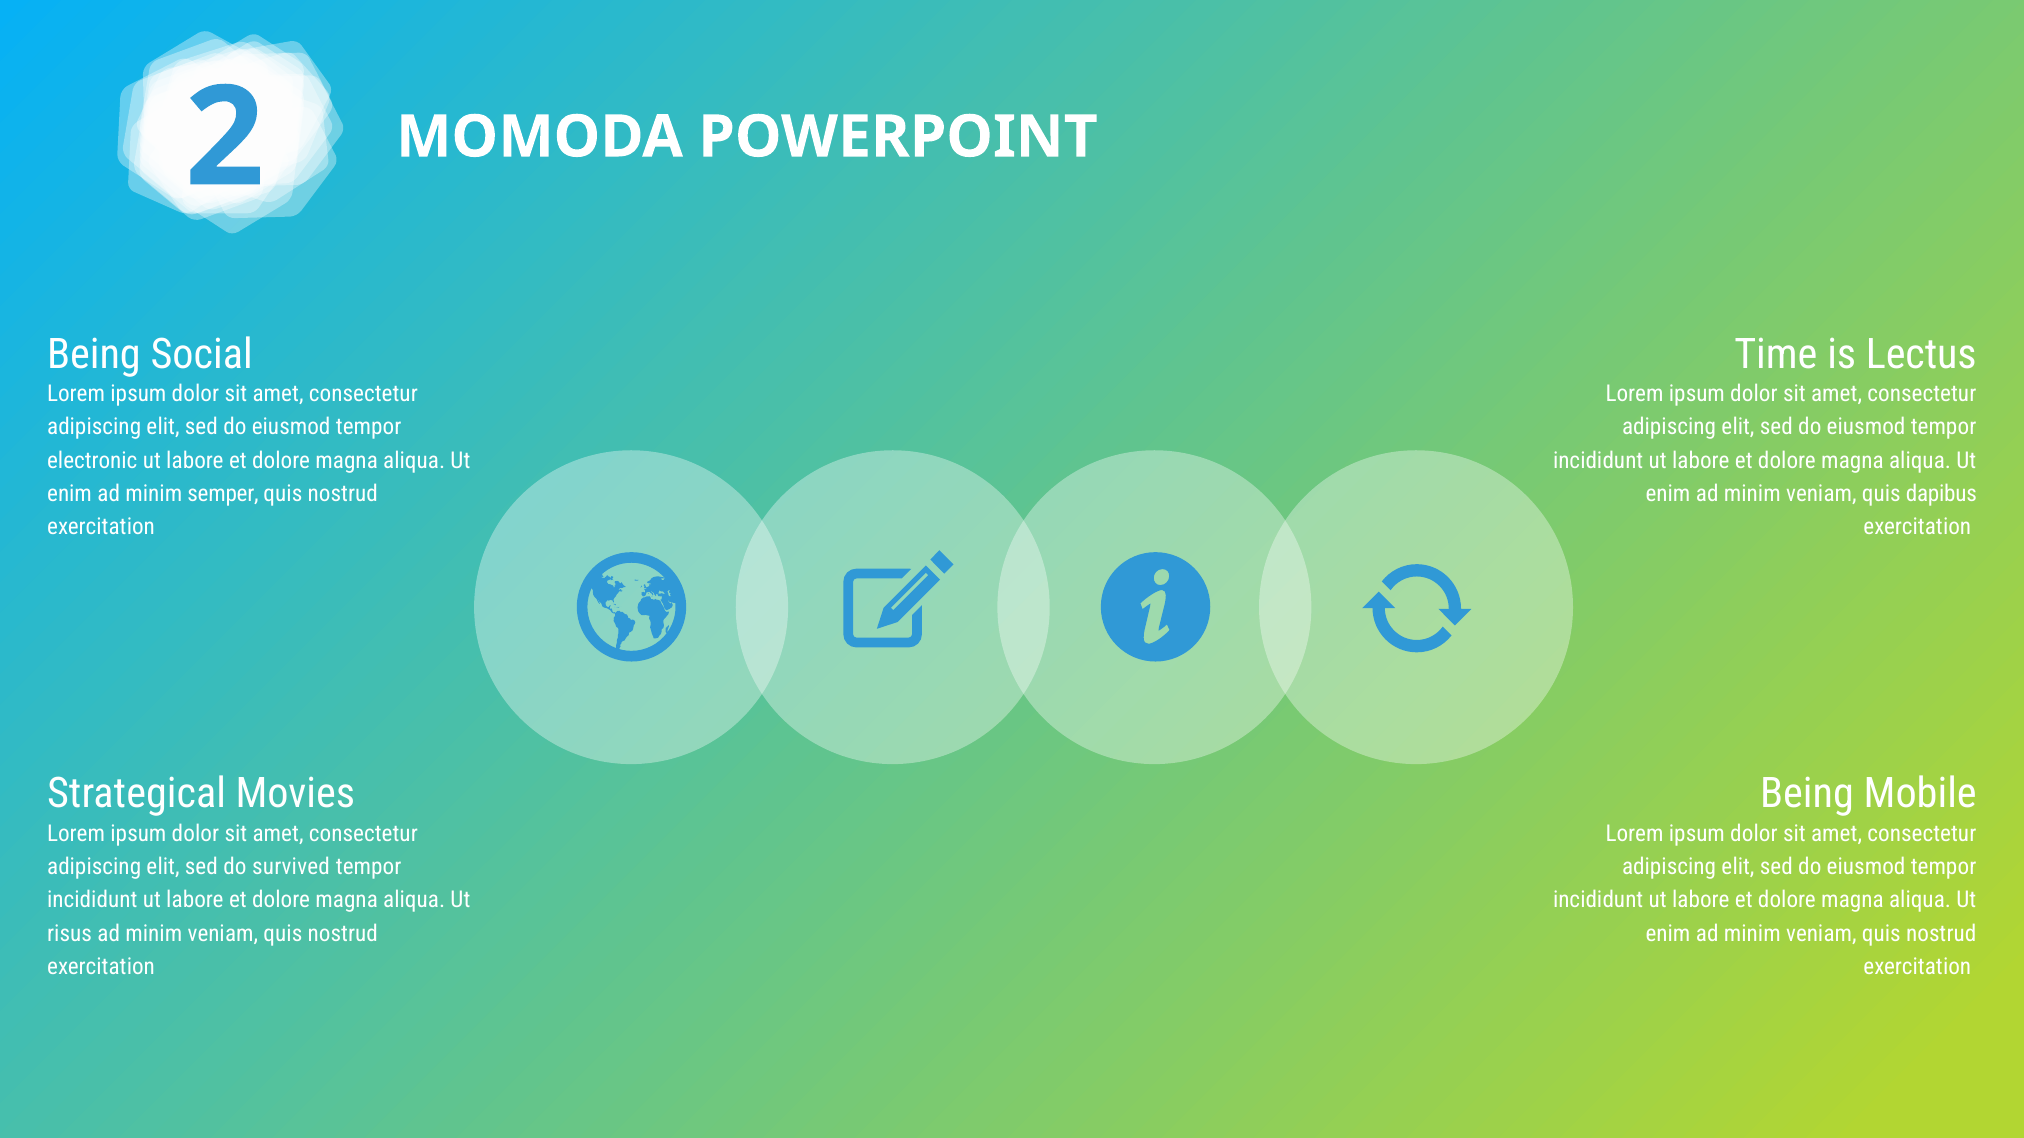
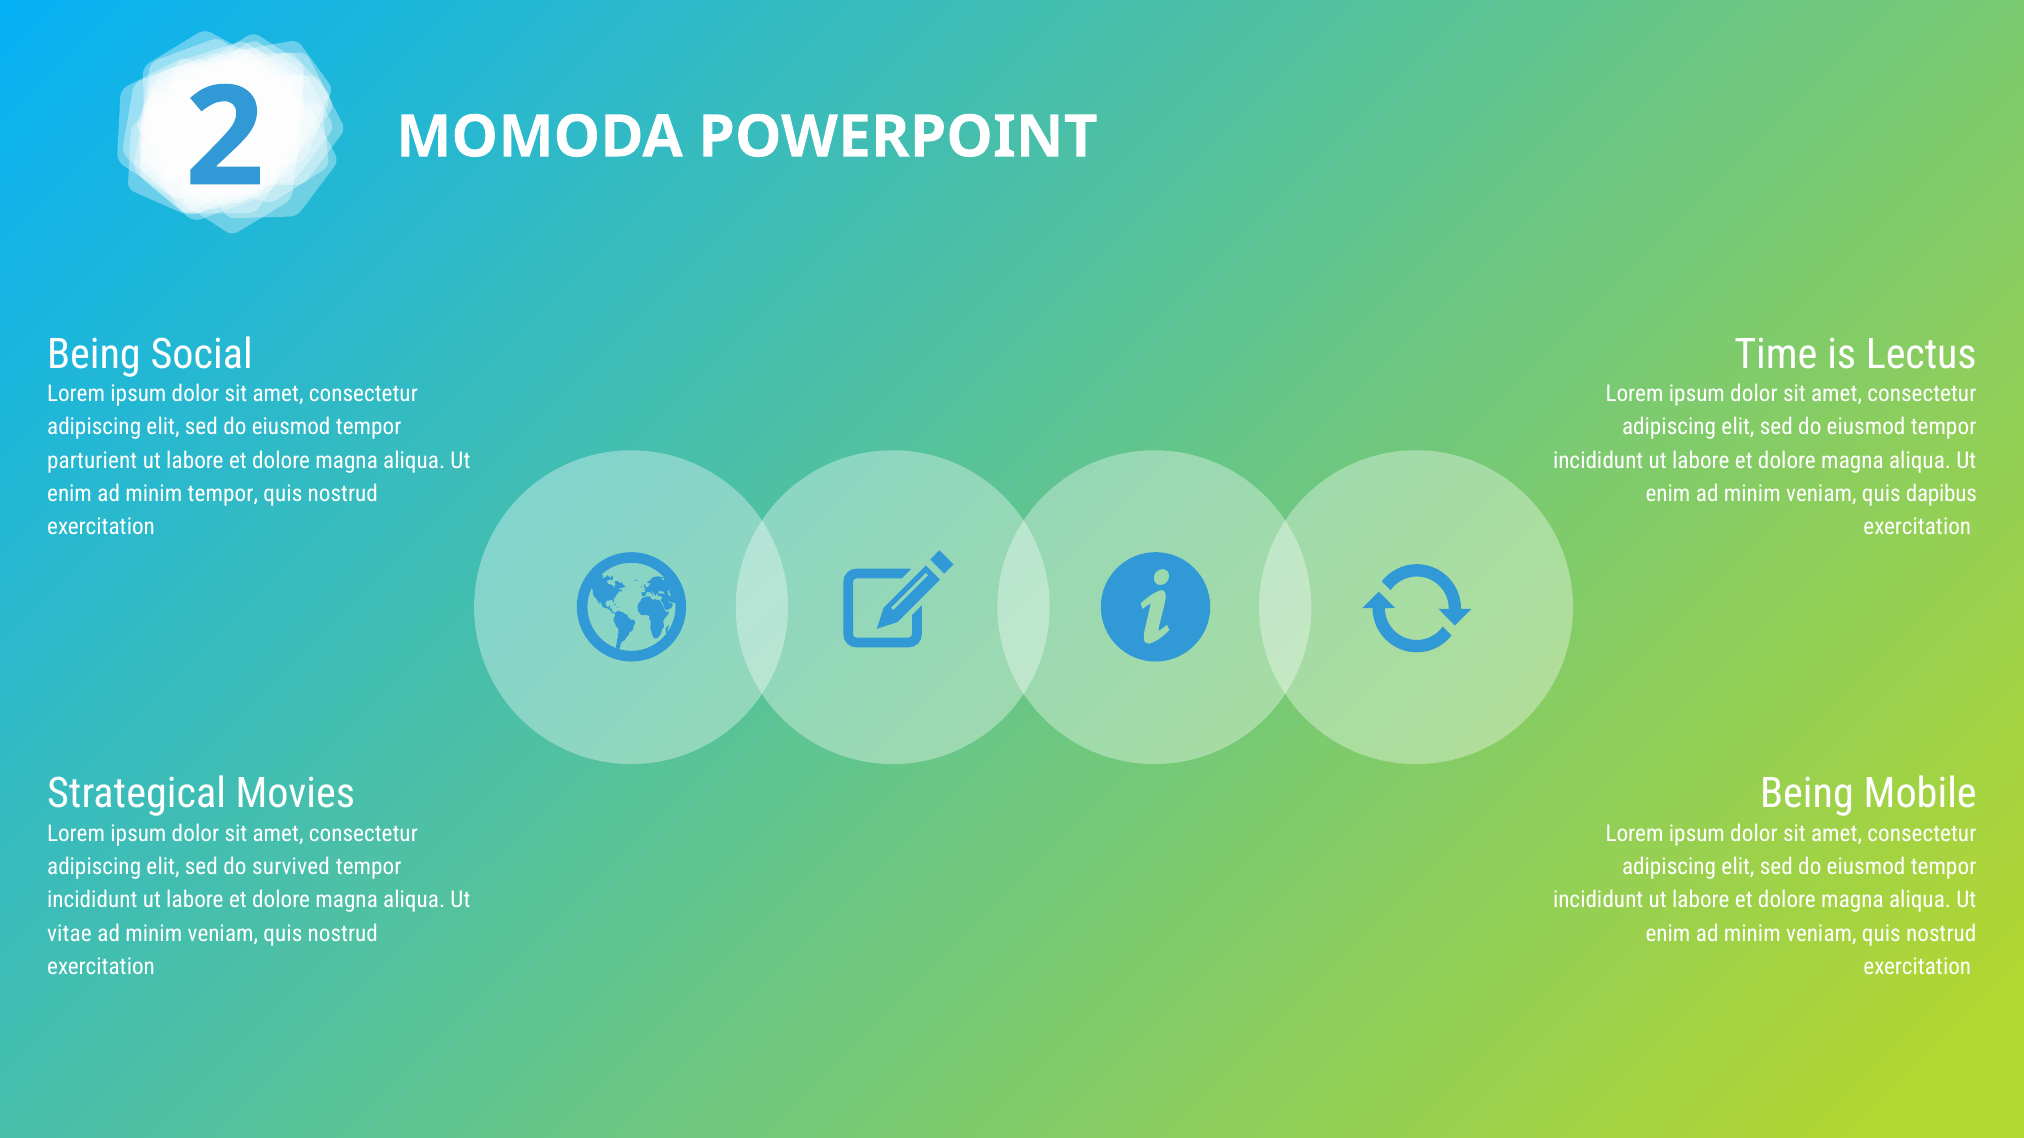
electronic: electronic -> parturient (92, 461)
minim semper: semper -> tempor (223, 494)
risus: risus -> vitae (69, 934)
